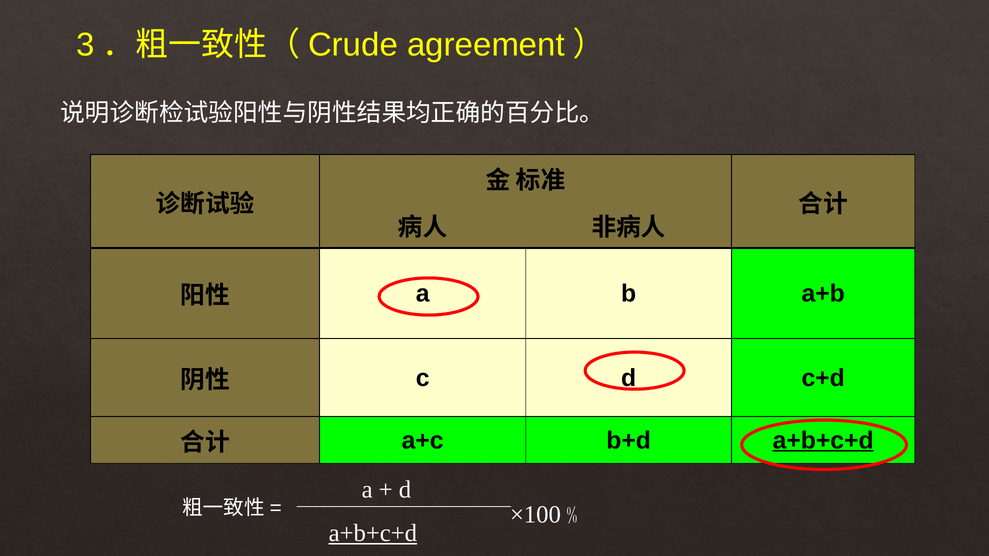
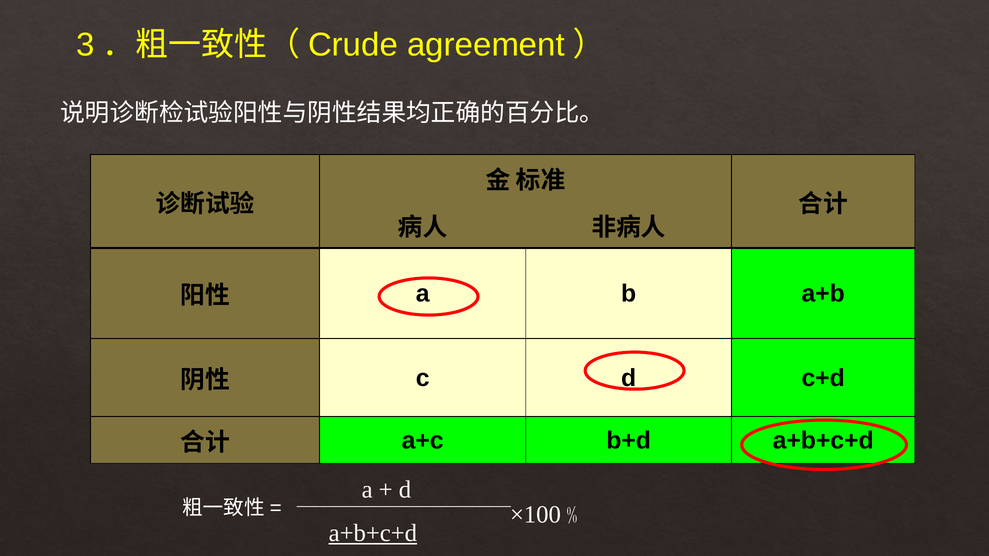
a+b+c+d underline: present -> none (823, 441)
